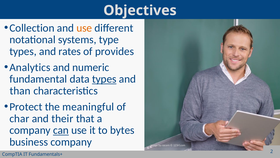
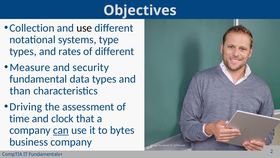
use colour: orange -> black (84, 28)
of provides: provides -> different (115, 51)
Analytics: Analytics -> Measure (30, 67)
numeric: numeric -> security (91, 67)
types underline: present -> none (104, 79)
Protect: Protect -> Driving (26, 106)
meaningful: meaningful -> assessment (88, 106)
char: char -> time (19, 118)
their: their -> clock (62, 118)
